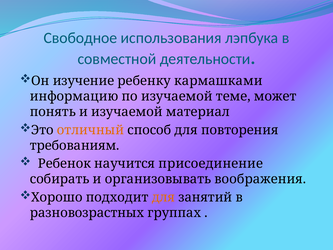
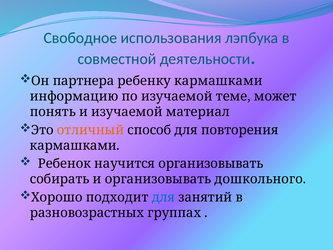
изучение: изучение -> партнера (84, 81)
требованиям: требованиям -> кармашками (75, 145)
научится присоединение: присоединение -> организовывать (211, 164)
воображения: воображения -> дошкольного (260, 179)
для colour: orange -> blue (163, 197)
